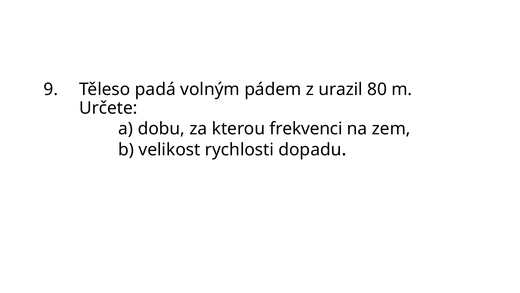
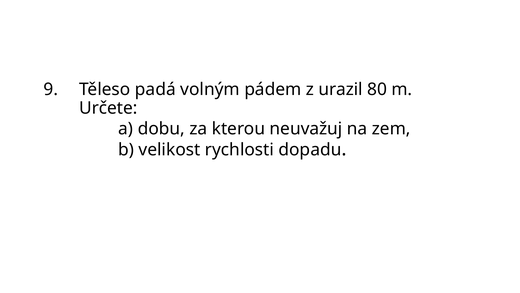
frekvenci: frekvenci -> neuvažuj (306, 129)
